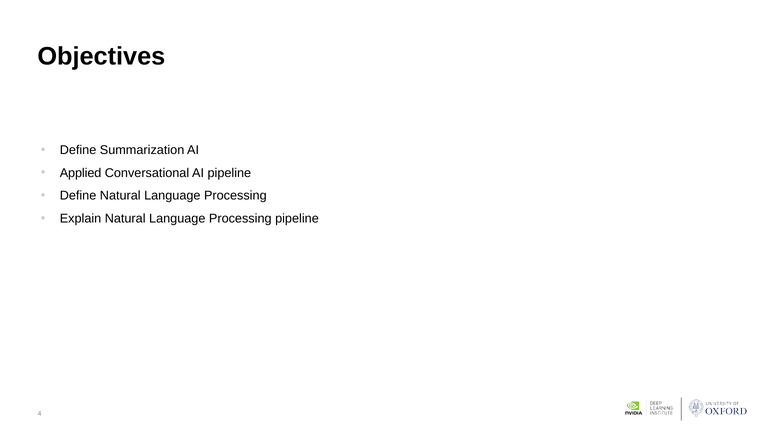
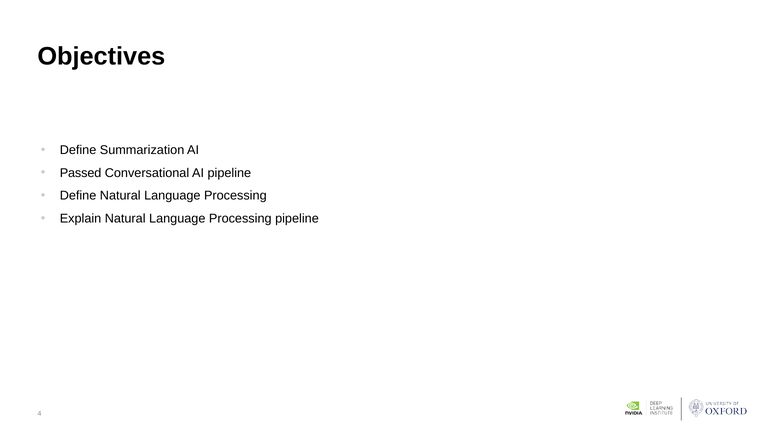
Applied: Applied -> Passed (81, 173)
